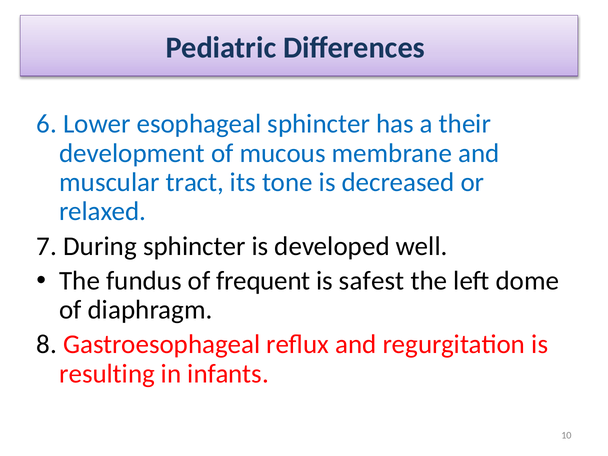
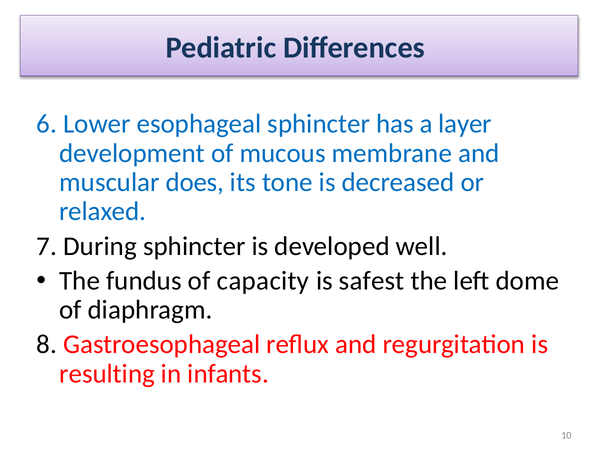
their: their -> layer (465, 124)
tract: tract -> does (195, 182)
frequent: frequent -> capacity (263, 281)
